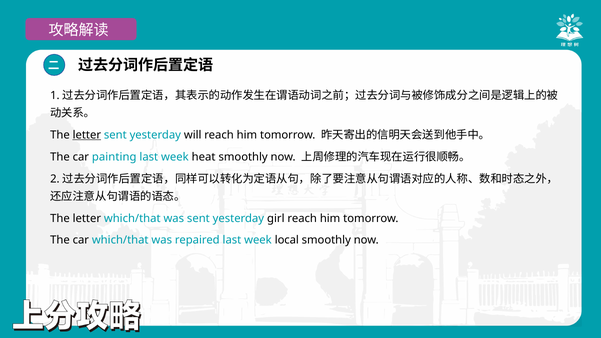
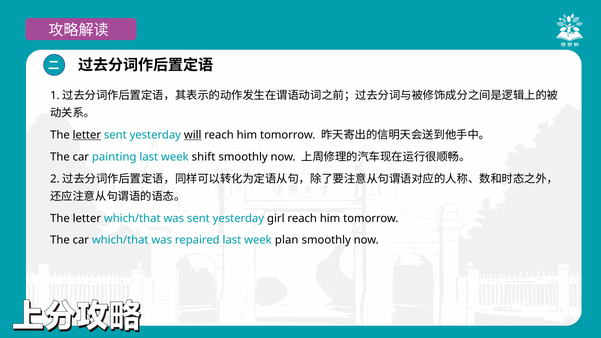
will underline: none -> present (193, 135)
heat: heat -> shift (204, 157)
local: local -> plan (287, 240)
